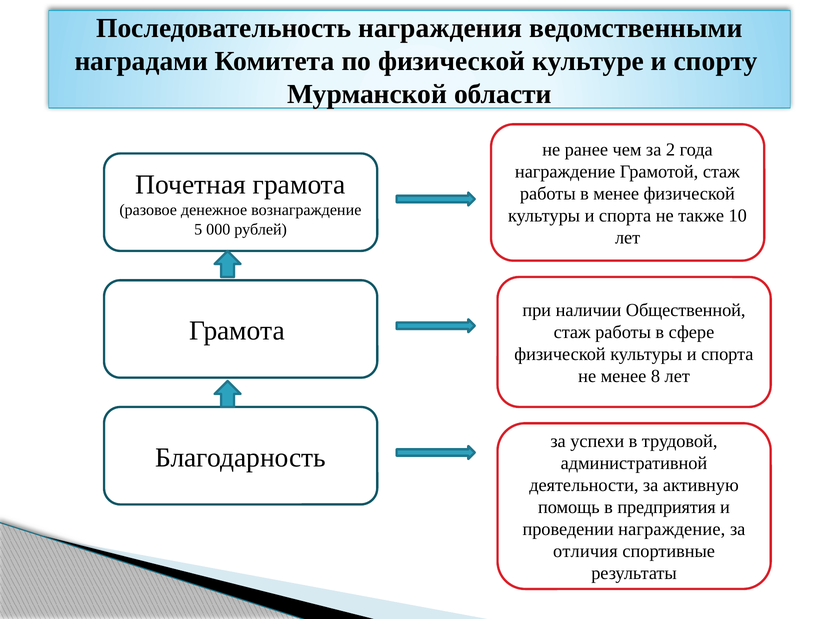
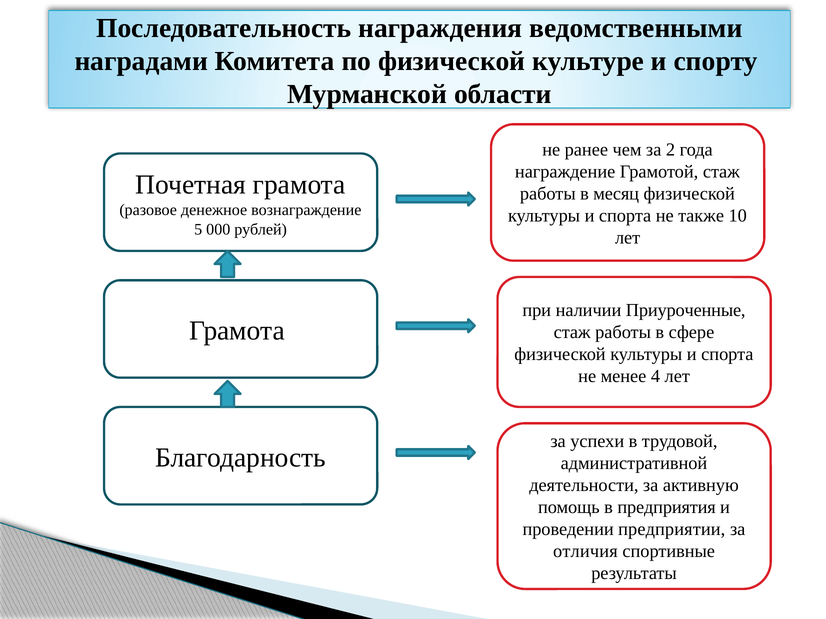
в менее: менее -> месяц (616, 194)
Общественной: Общественной -> Приуроченные (686, 310)
8: 8 -> 4 (656, 377)
проведении награждение: награждение -> предприятии (672, 530)
